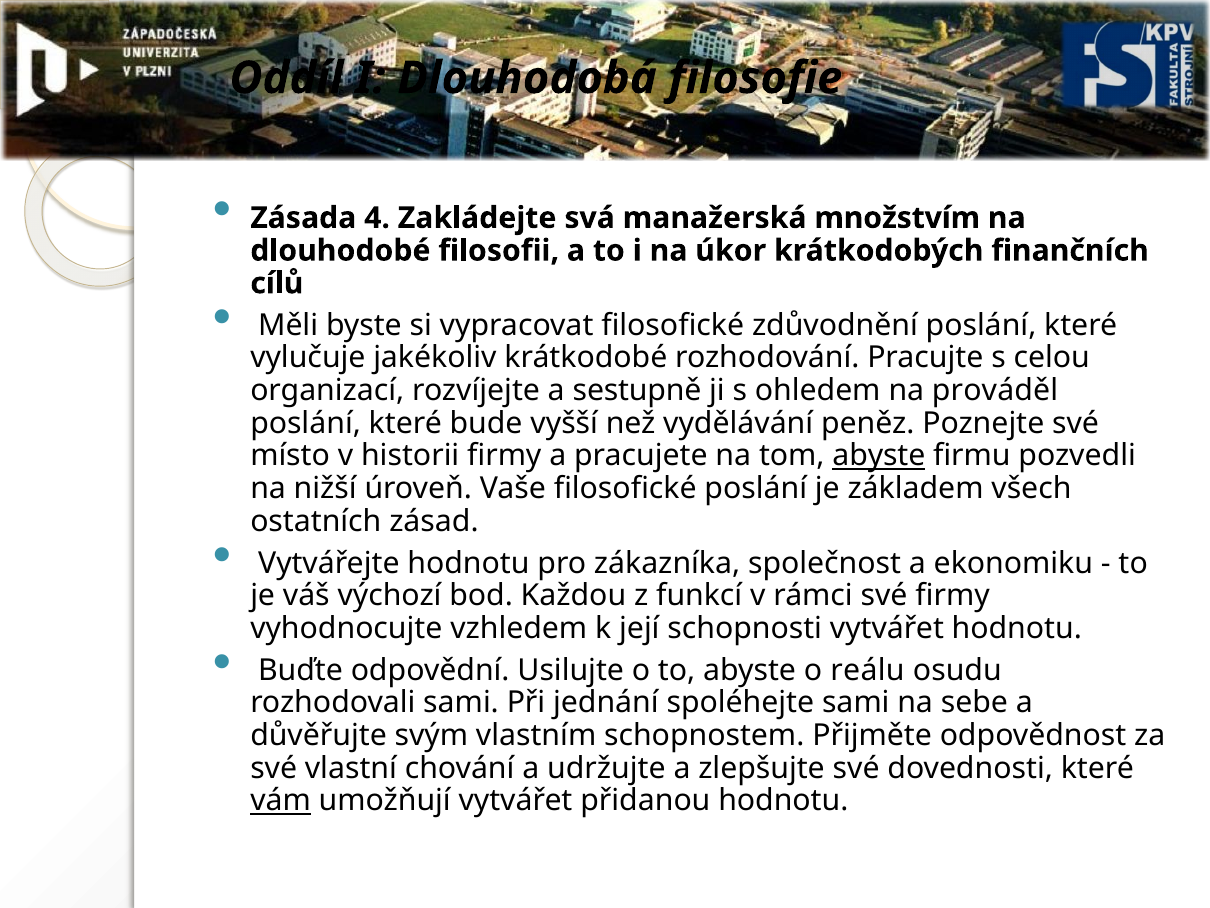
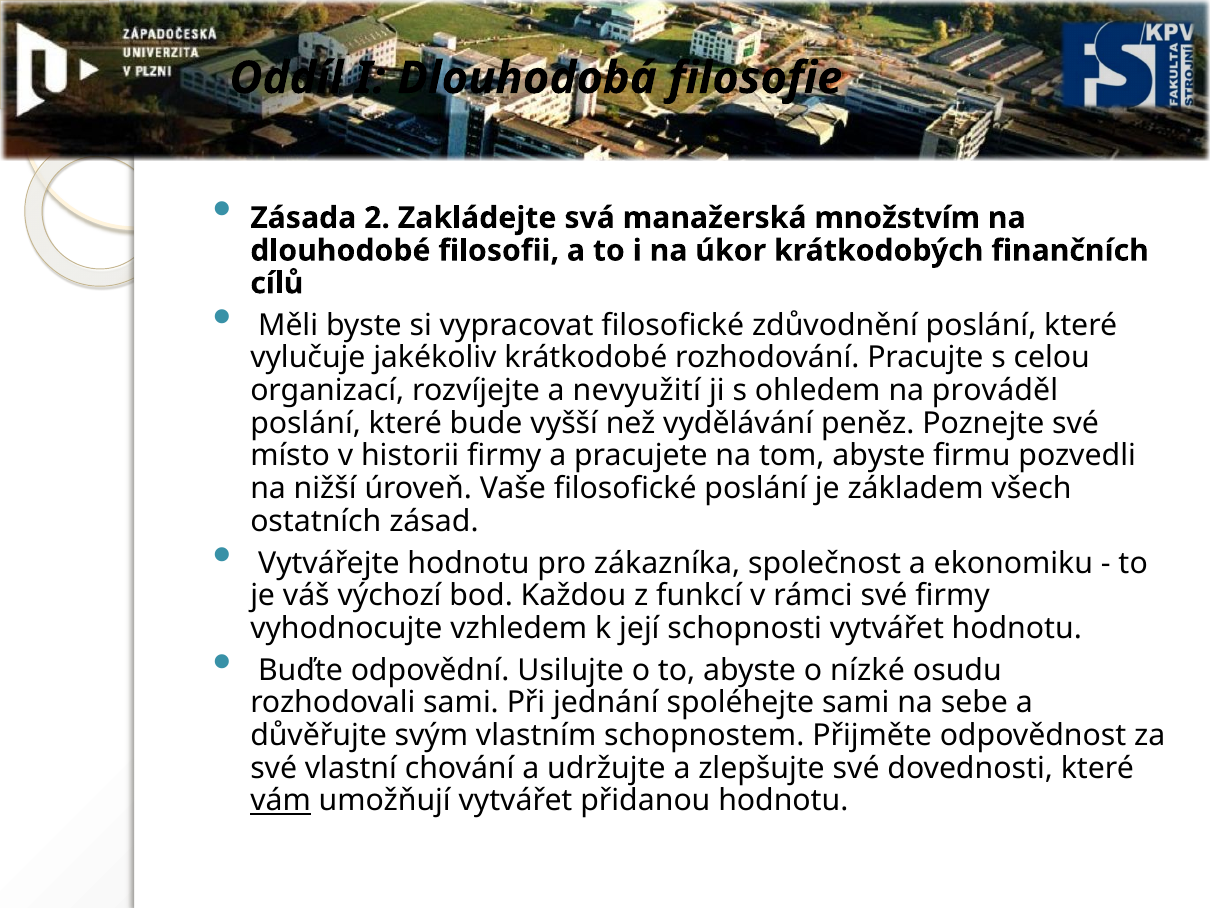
4: 4 -> 2 (377, 218)
sestupně: sestupně -> nevyužití (637, 390)
abyste underline: present -> none (879, 456)
reálu: reálu -> nízké (868, 670)
